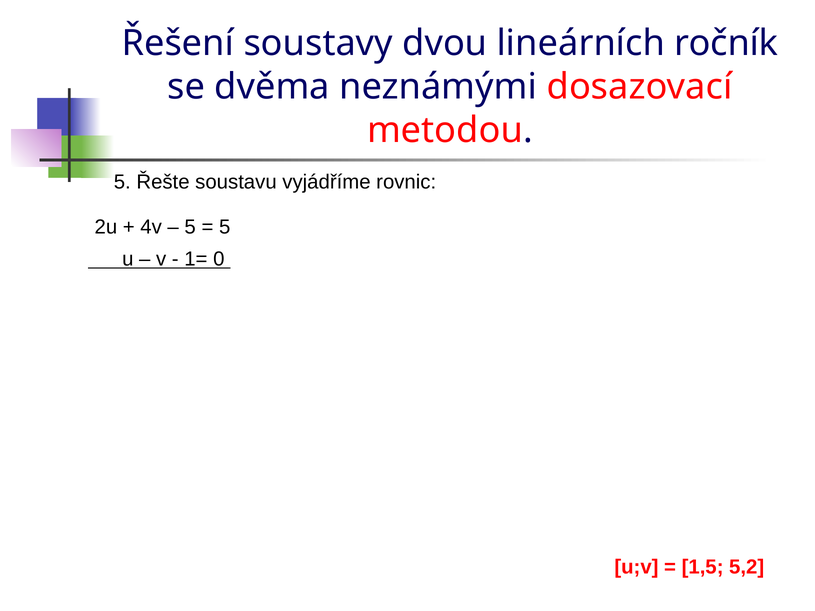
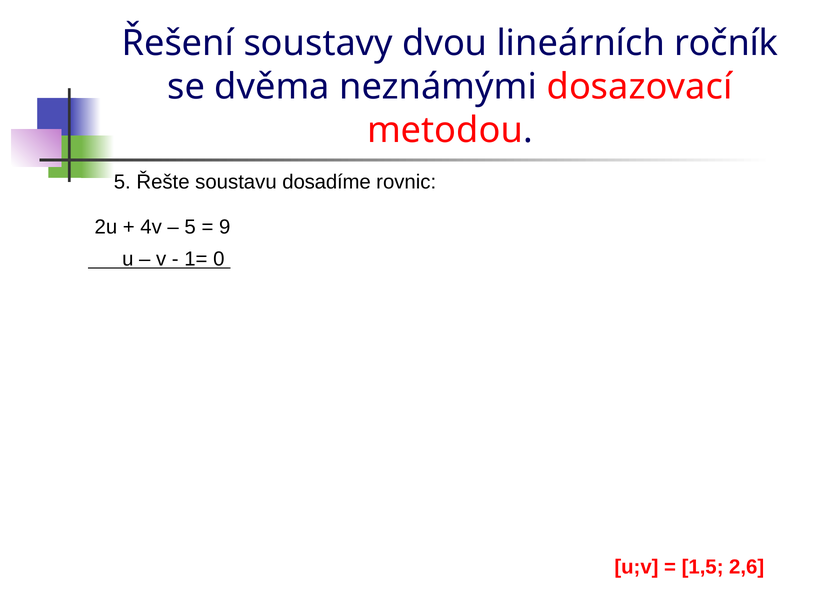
vyjádříme: vyjádříme -> dosadíme (327, 182)
5: 5 -> 9 (225, 227)
5,2: 5,2 -> 2,6 (747, 567)
